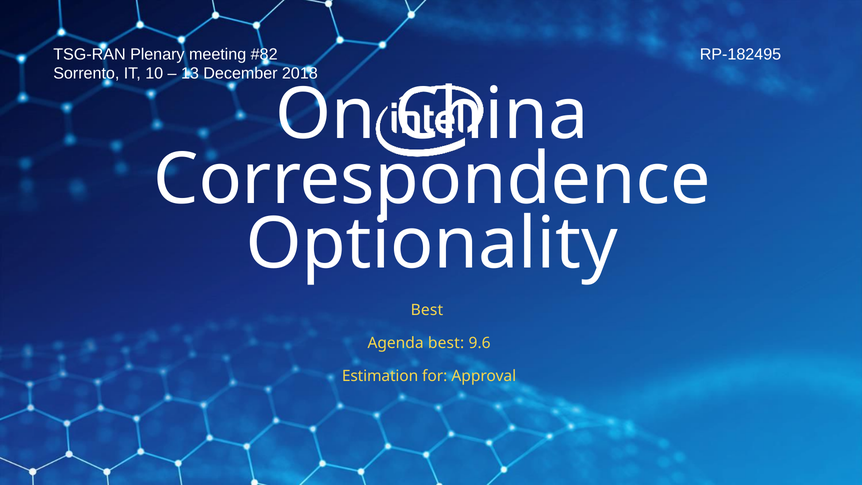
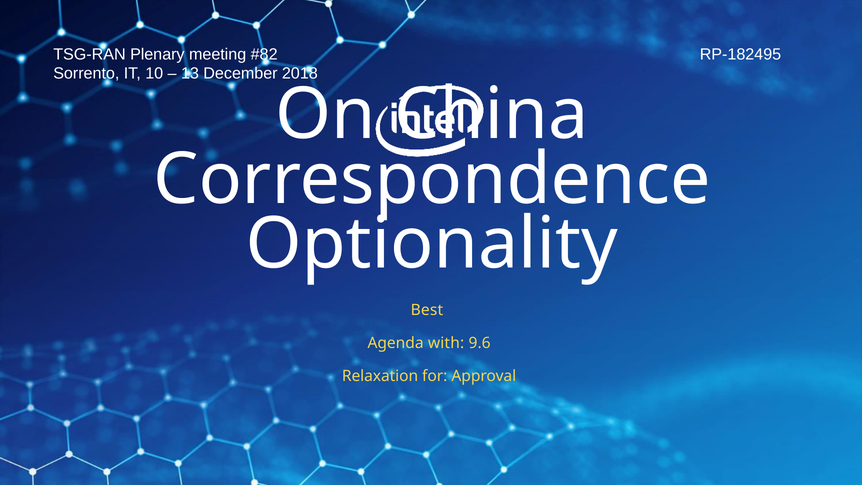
Agenda best: best -> with (446, 343)
Estimation: Estimation -> Relaxation (380, 376)
